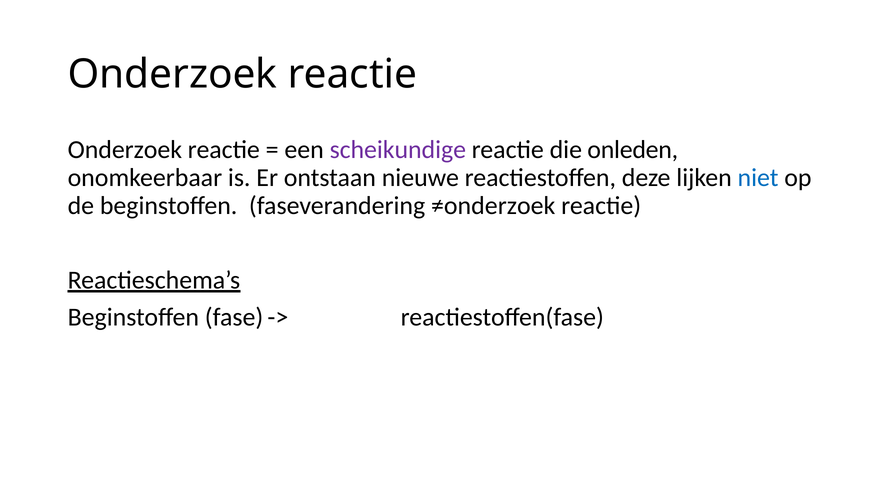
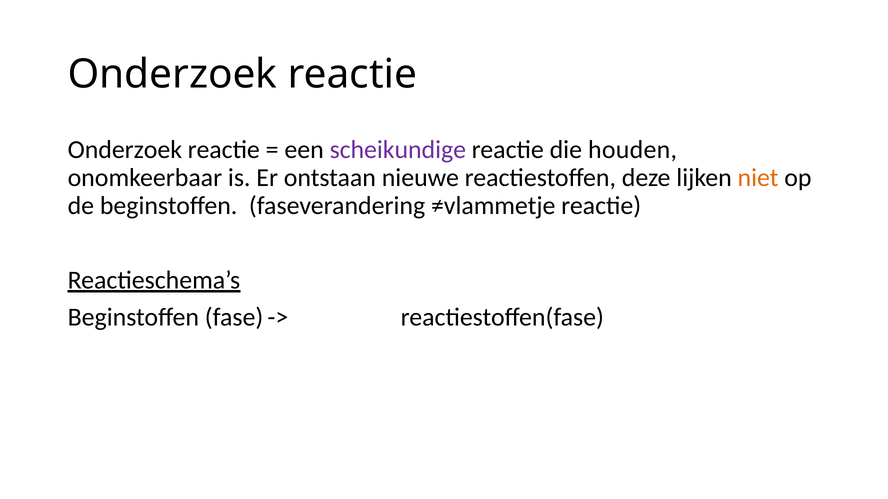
onleden: onleden -> houden (633, 150)
niet colour: blue -> orange (758, 178)
≠onderzoek: ≠onderzoek -> ≠vlammetje (493, 206)
